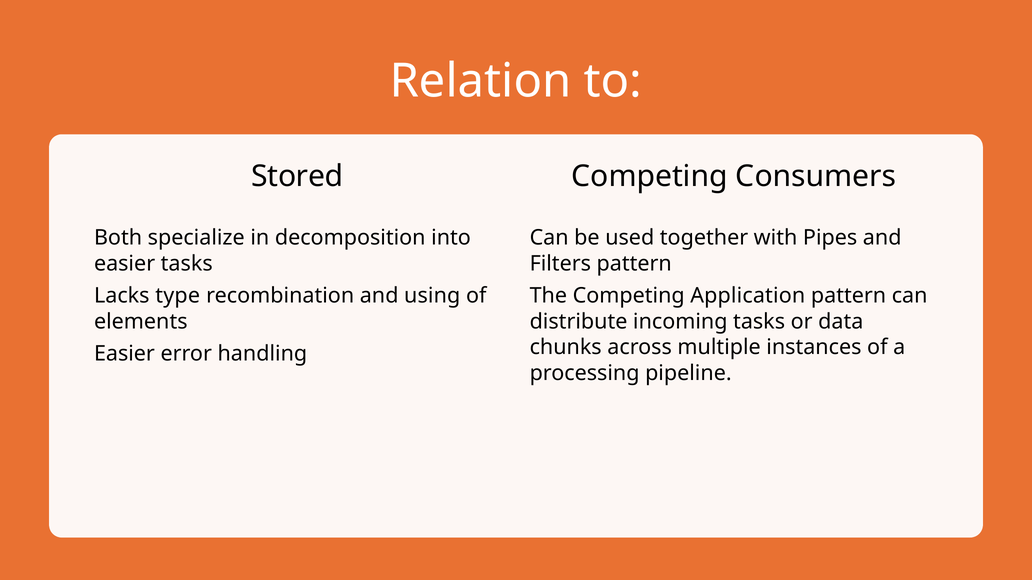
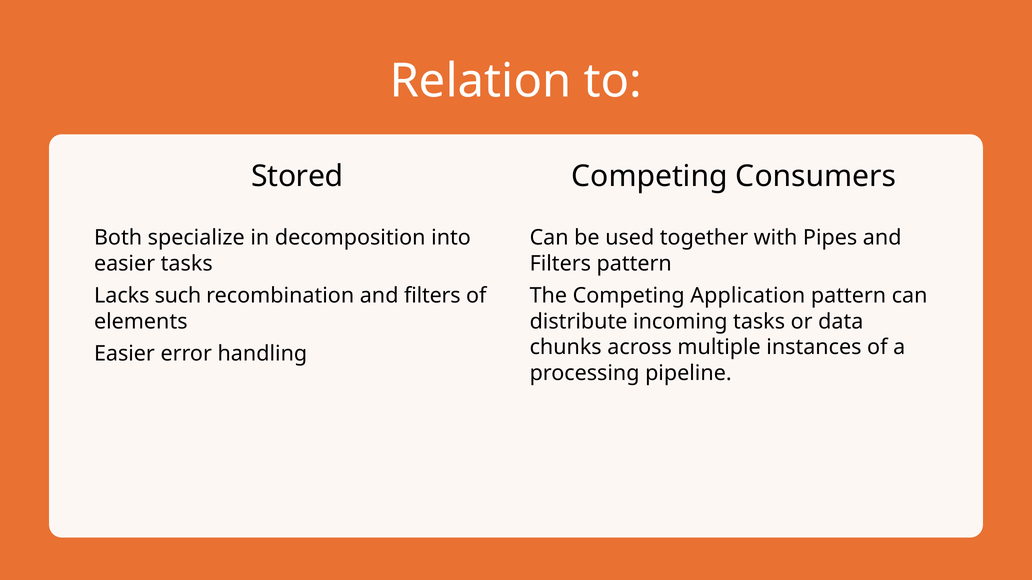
type: type -> such (178, 296)
recombination and using: using -> filters (432, 296)
